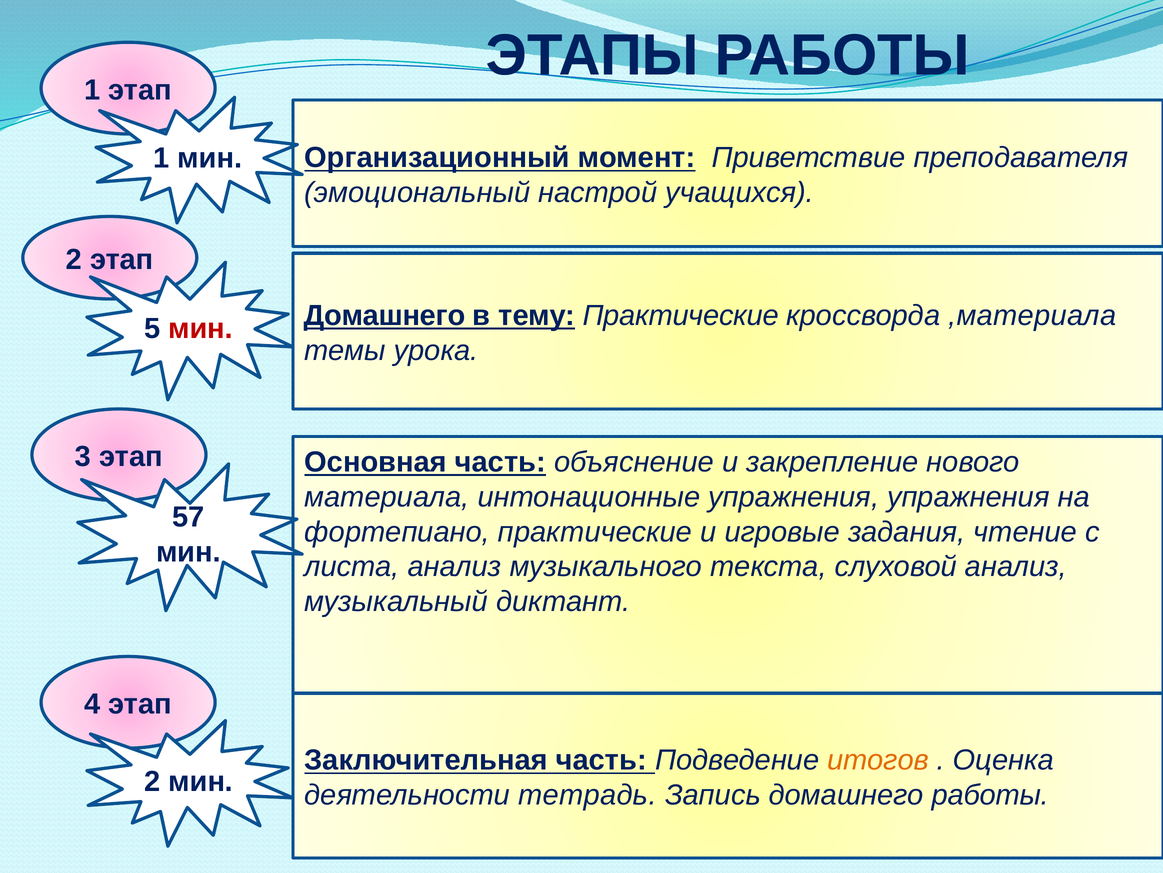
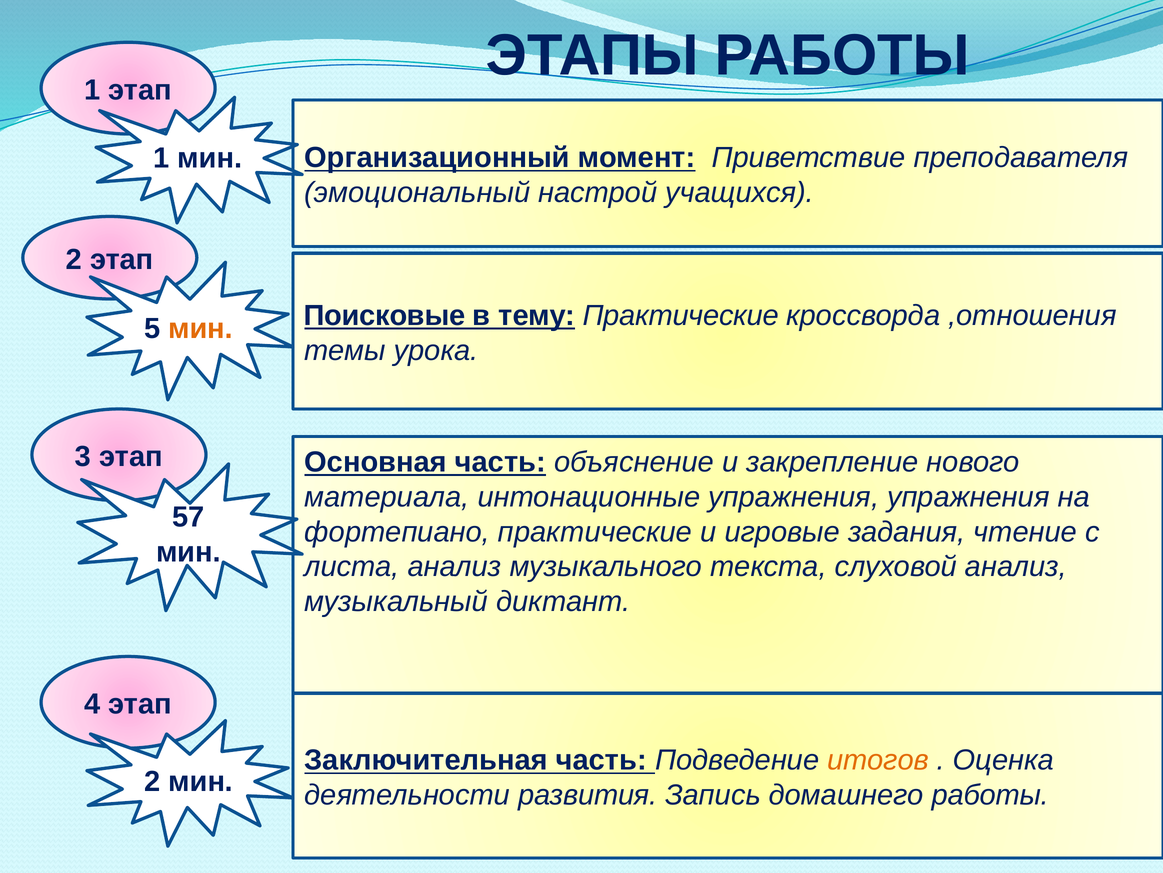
Домашнего: Домашнего -> Поисковые (385, 315)
,материала: ,материала -> ,отношения (1032, 315)
мин colour: red -> orange (201, 328)
тетрадь: тетрадь -> развития (588, 794)
